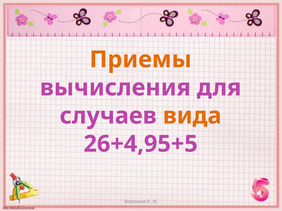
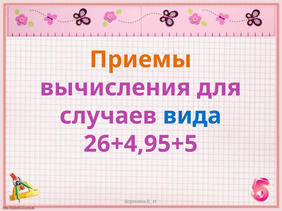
вида colour: orange -> blue (192, 116)
